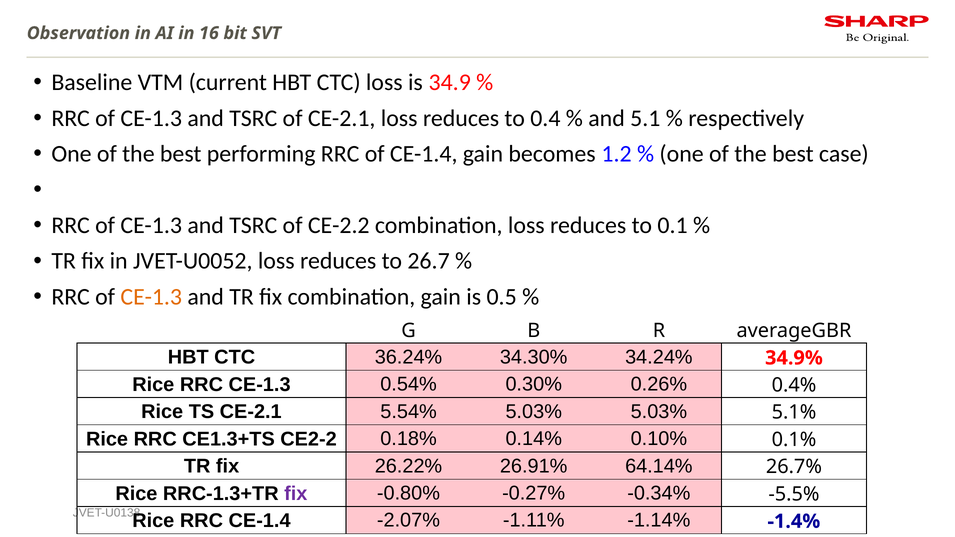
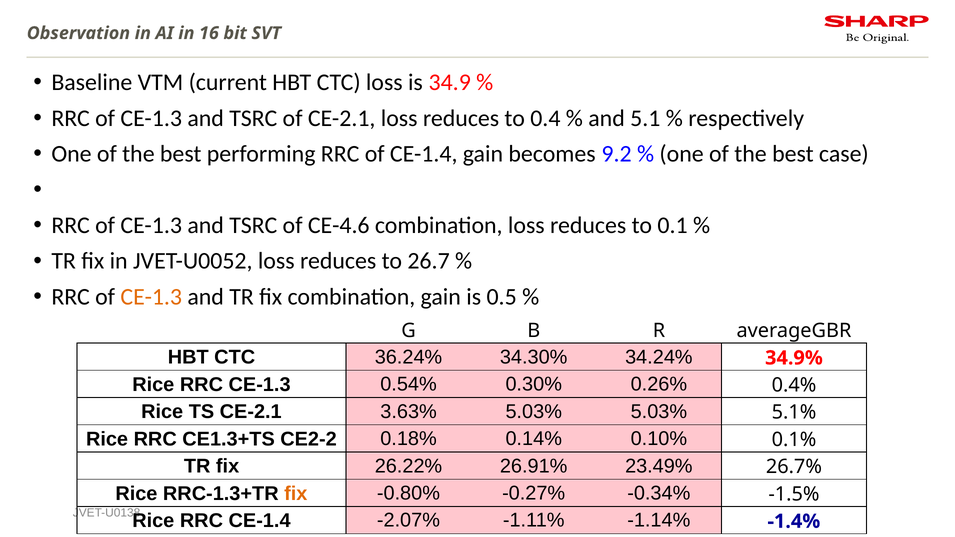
1.2: 1.2 -> 9.2 (617, 154)
CE-2.2: CE-2.2 -> CE-4.6 (339, 225)
5.54%: 5.54% -> 3.63% (409, 412)
64.14%: 64.14% -> 23.49% (659, 466)
fix colour: purple -> orange (296, 494)
-5.5%: -5.5% -> -1.5% (794, 494)
